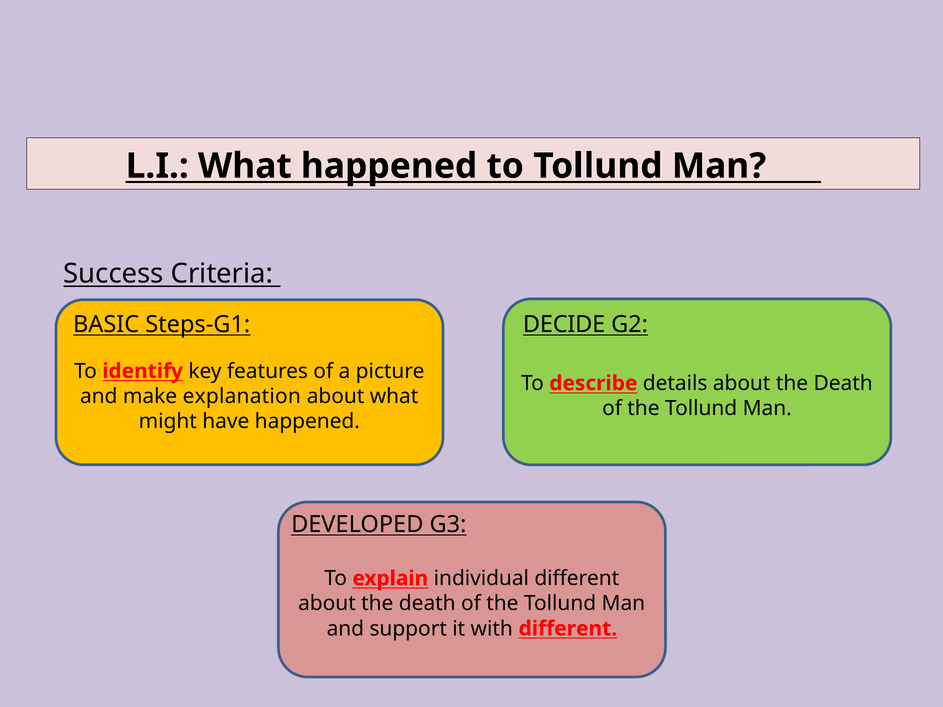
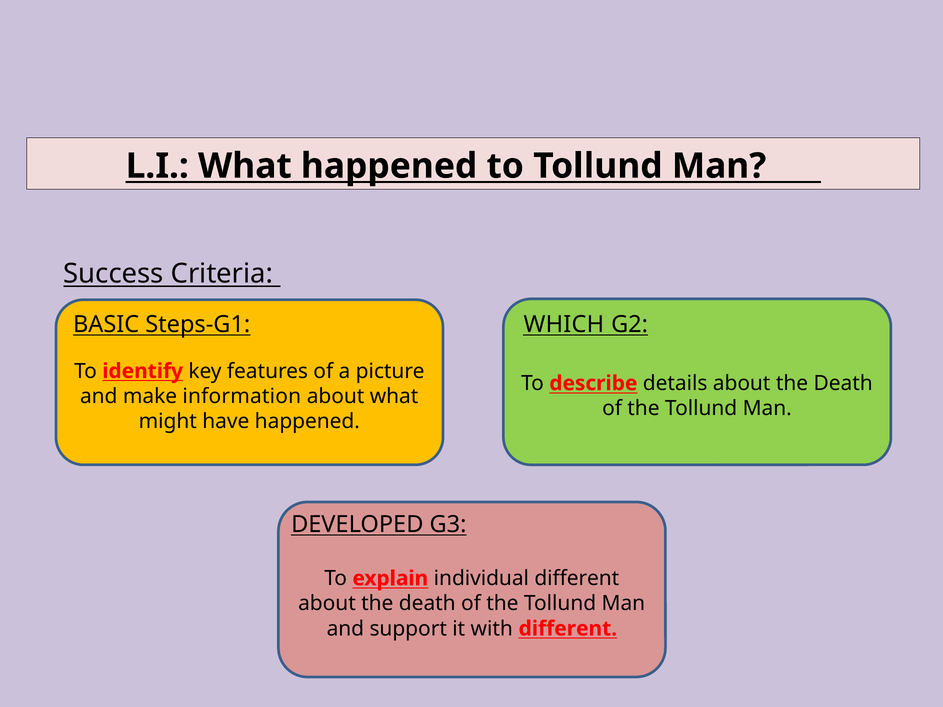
DECIDE: DECIDE -> WHICH (564, 325)
explanation: explanation -> information (242, 396)
